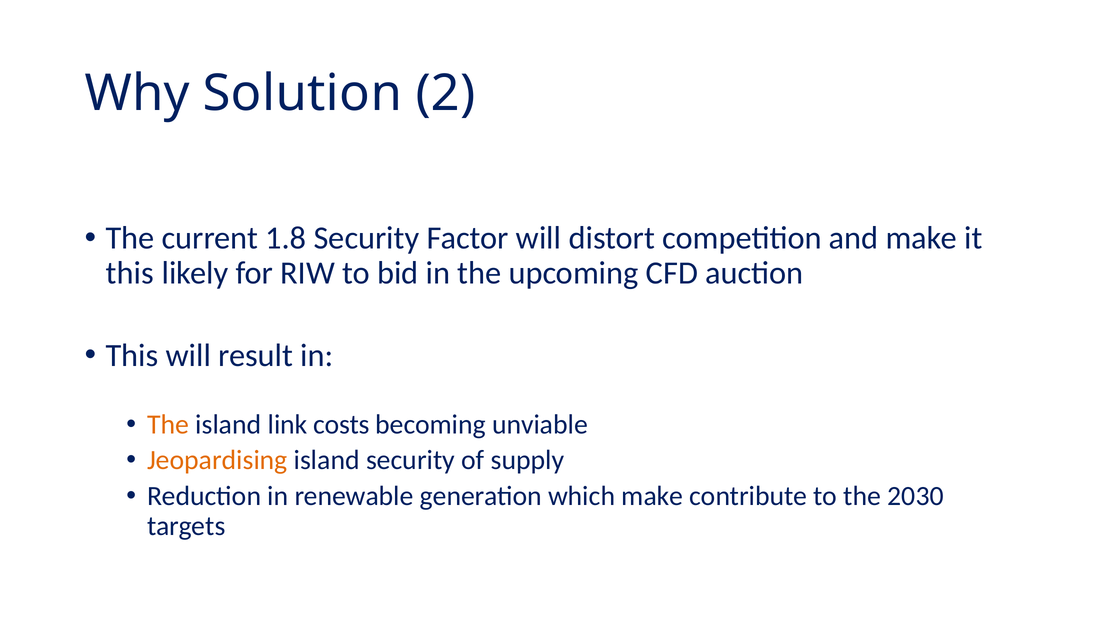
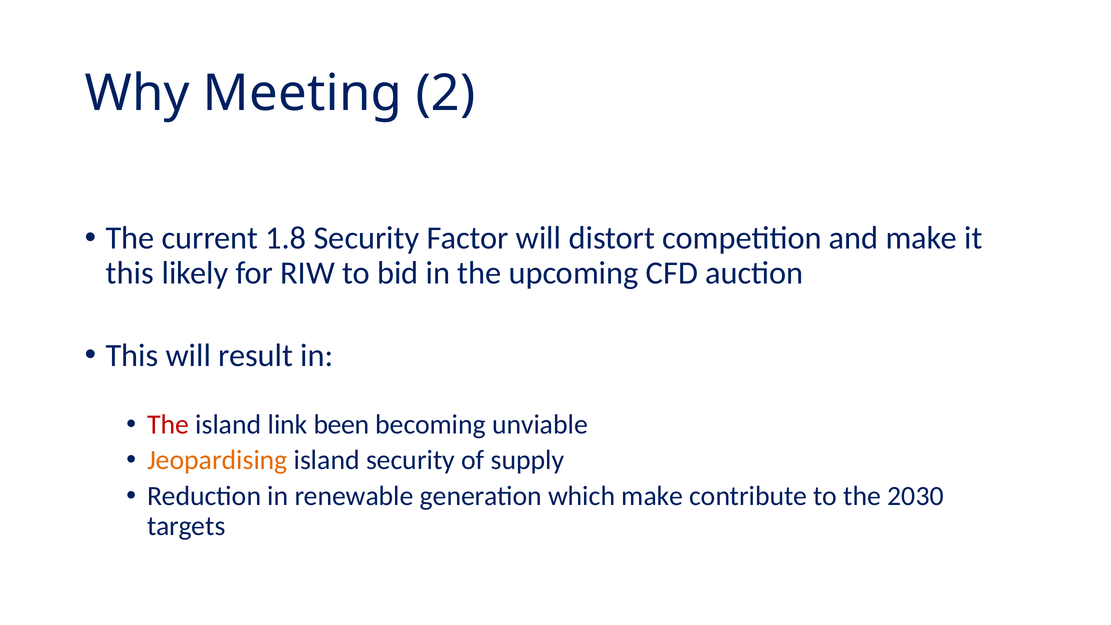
Solution: Solution -> Meeting (302, 93)
The colour: orange -> red (168, 424)
costs: costs -> been (342, 424)
